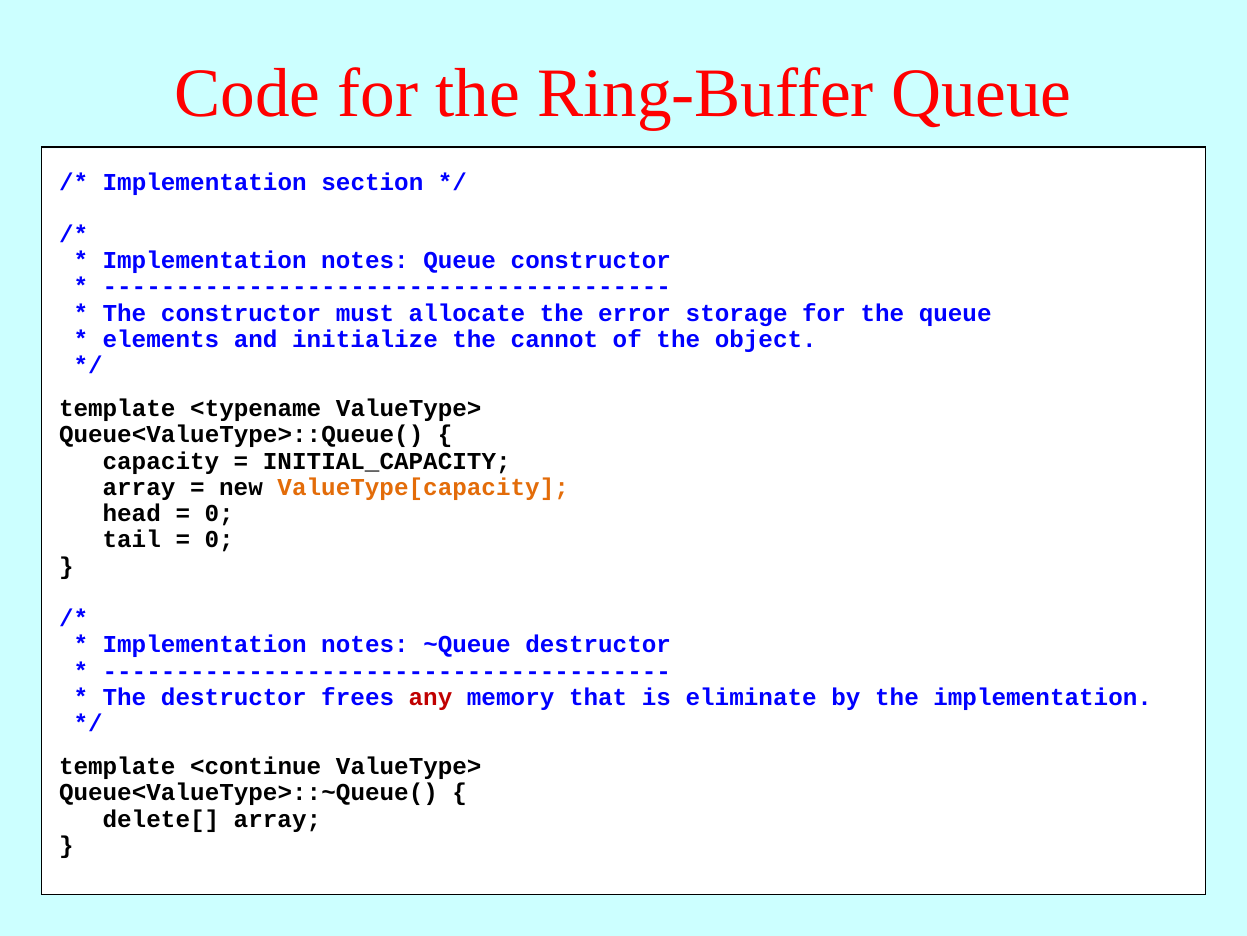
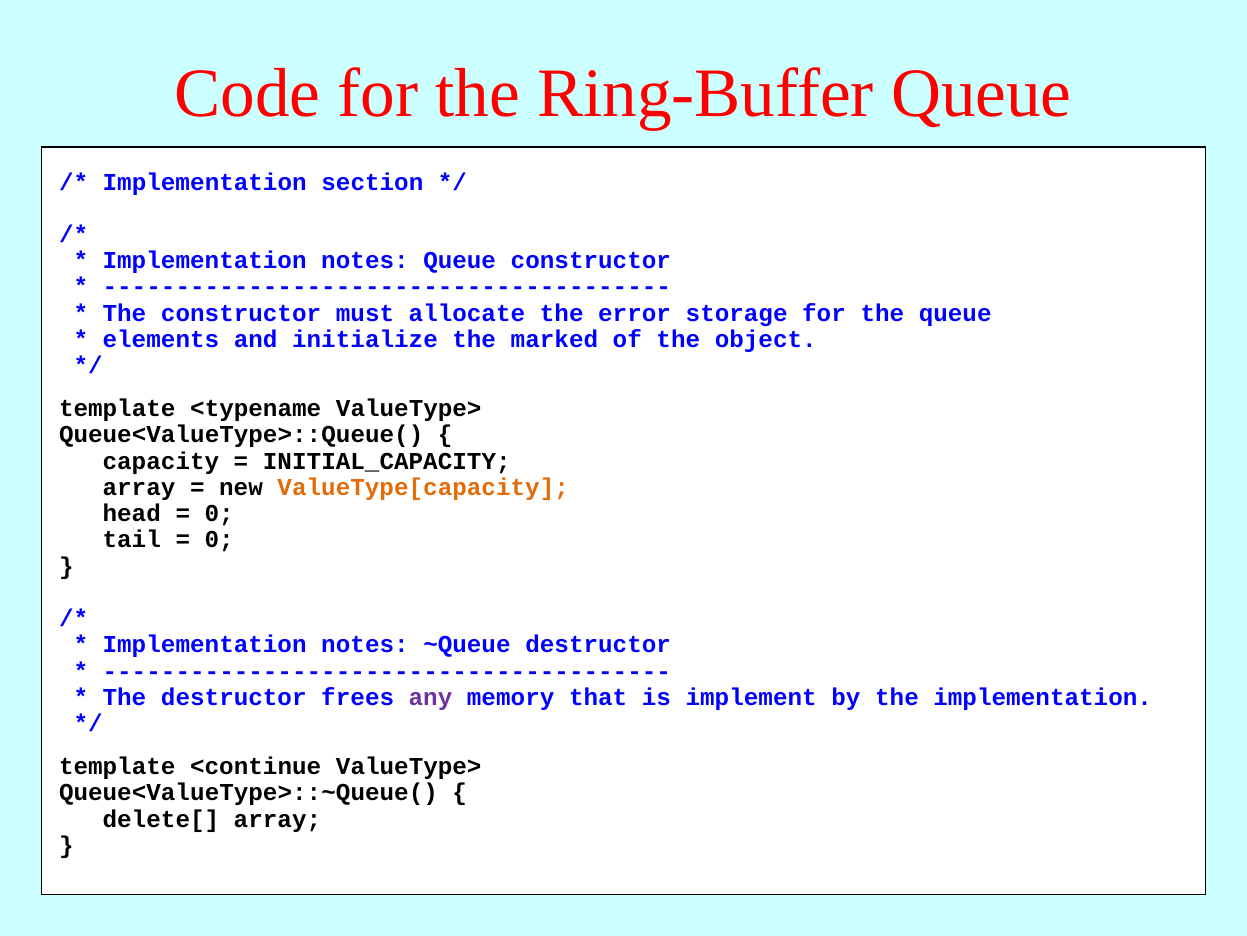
cannot: cannot -> marked (554, 339)
any colour: red -> purple (431, 697)
eliminate: eliminate -> implement (751, 697)
